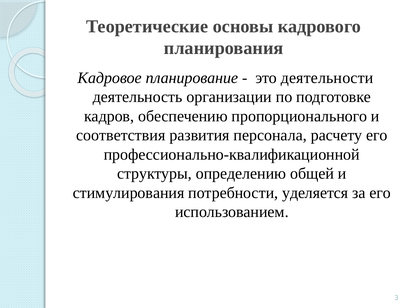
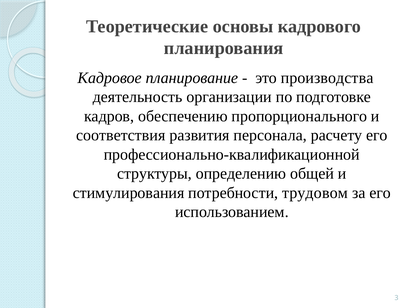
деятельности: деятельности -> производства (327, 78)
уделяется: уделяется -> трудовом (315, 192)
